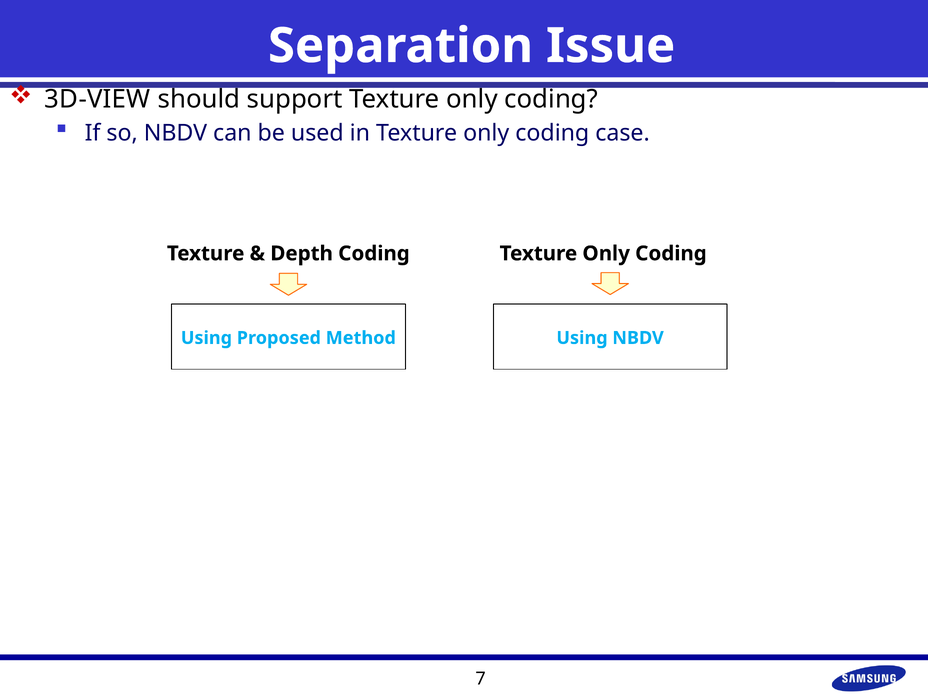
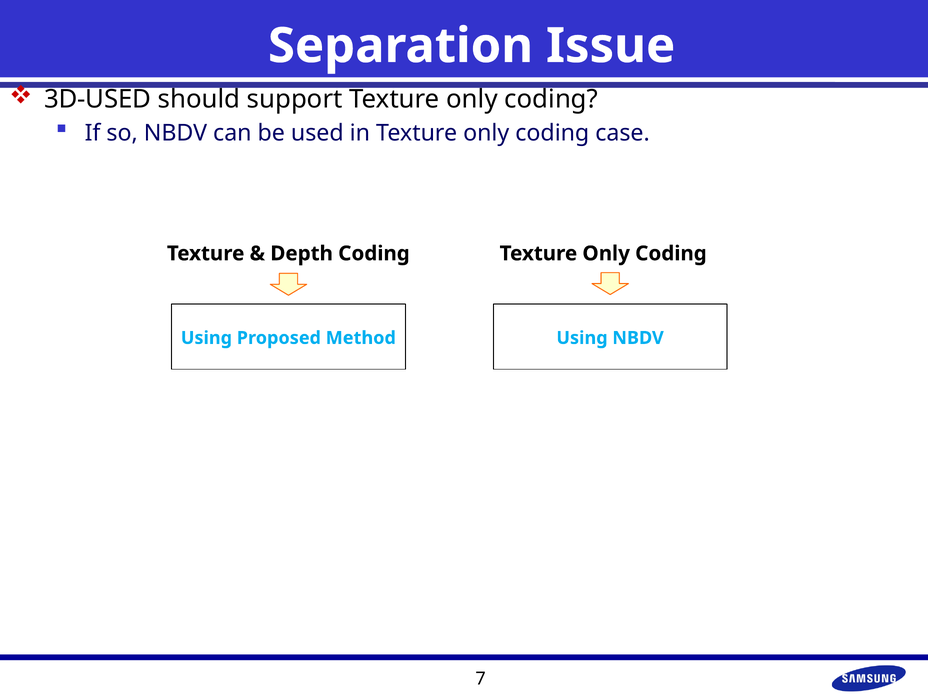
3D-VIEW: 3D-VIEW -> 3D-USED (98, 99)
